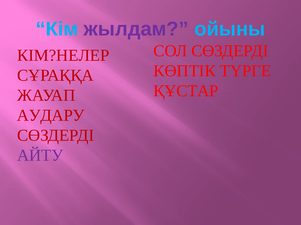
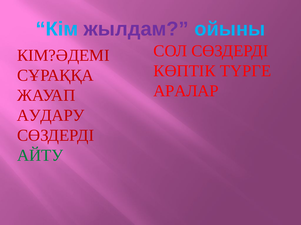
КІМ?НЕЛЕР: КІМ?НЕЛЕР -> КІМ?ӘДЕМІ (63, 55)
ҚҰСТАР: ҚҰСТАР -> АРАЛАР (186, 91)
АЙТУ colour: purple -> green (40, 156)
